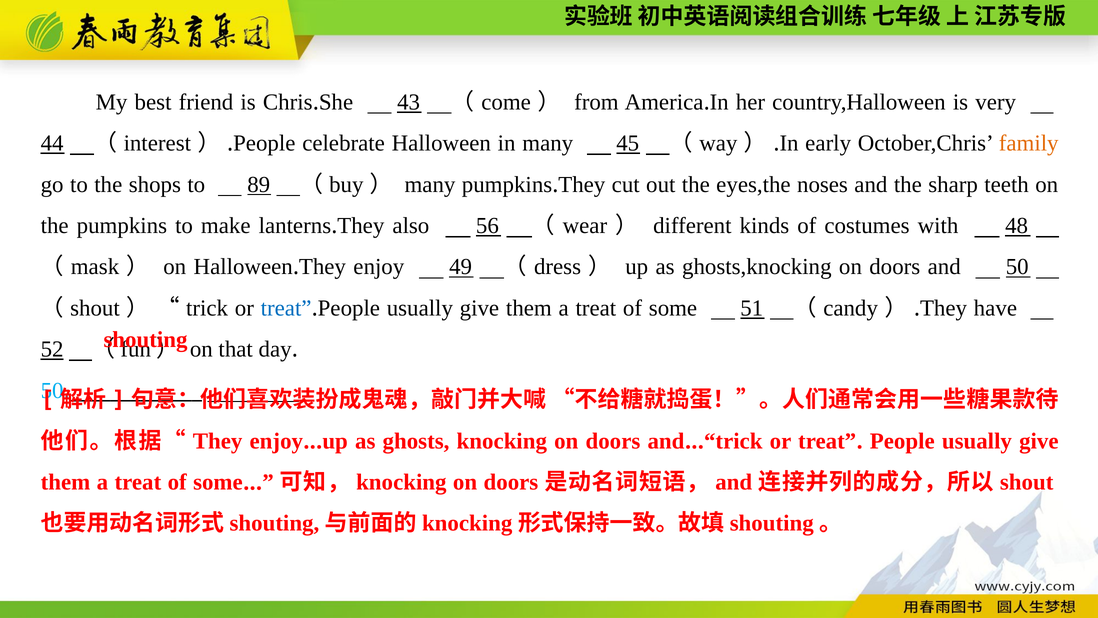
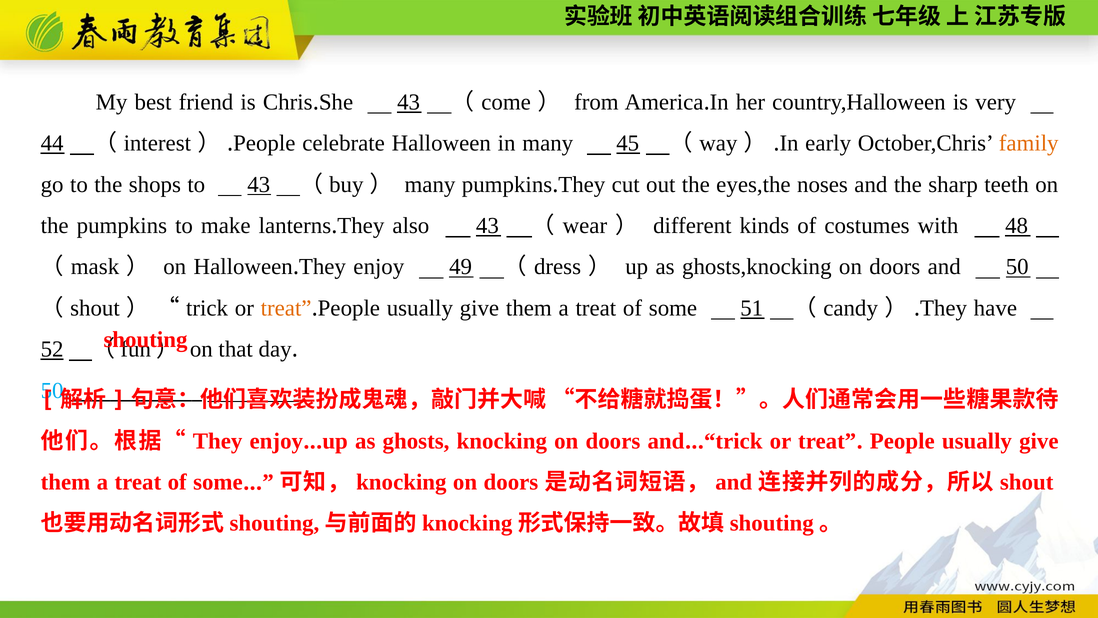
to 89: 89 -> 43 (259, 184)
also 56: 56 -> 43 (487, 226)
treat colour: blue -> orange (286, 308)
